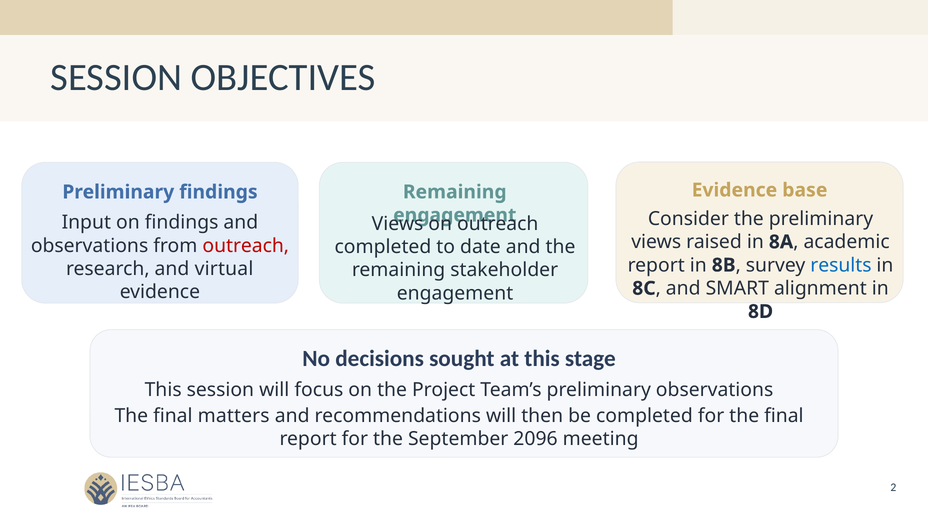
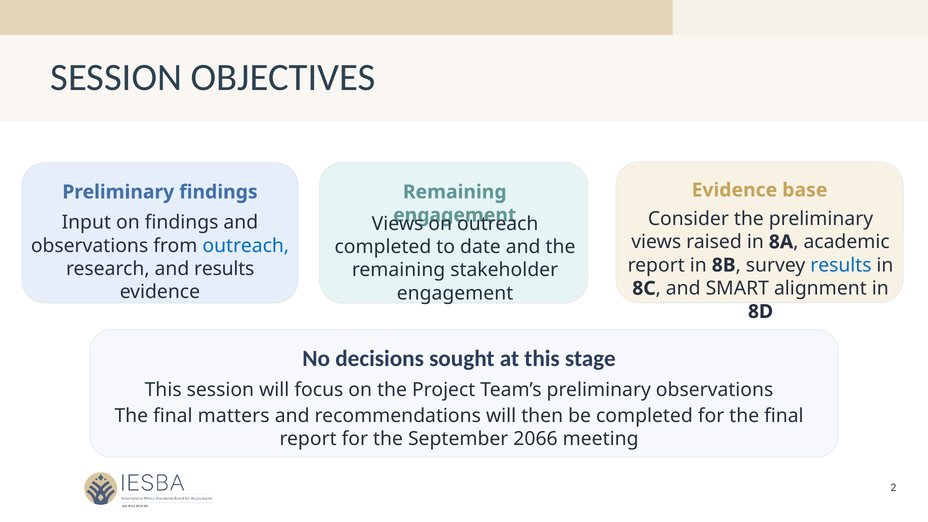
outreach colour: red -> blue (246, 246)
and virtual: virtual -> results (224, 269)
2096: 2096 -> 2066 (535, 439)
